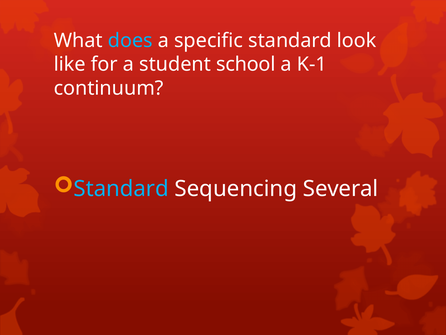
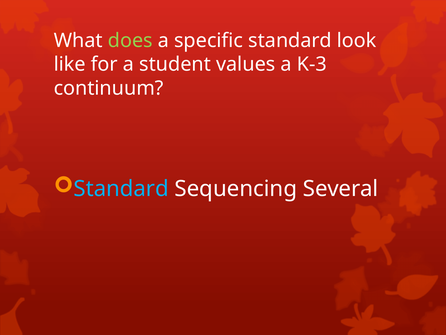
does colour: light blue -> light green (130, 41)
school: school -> values (246, 64)
K-1: K-1 -> K-3 (312, 64)
